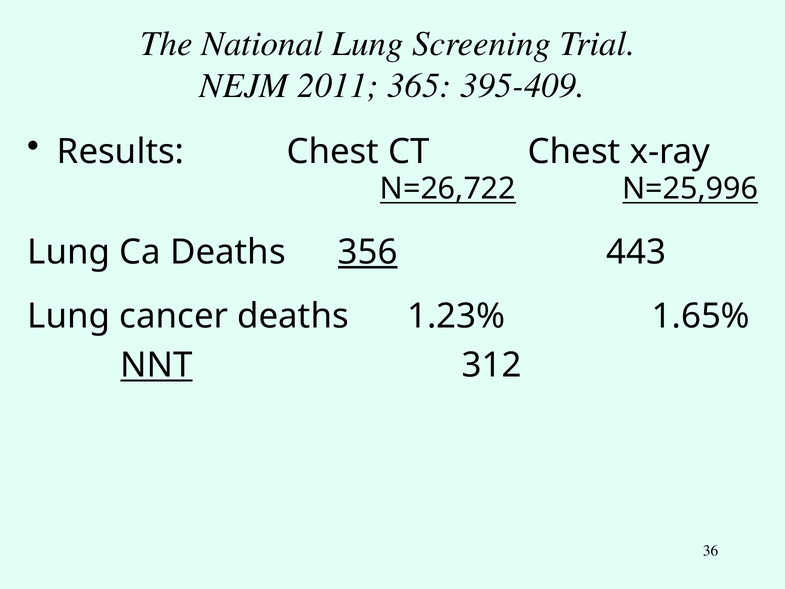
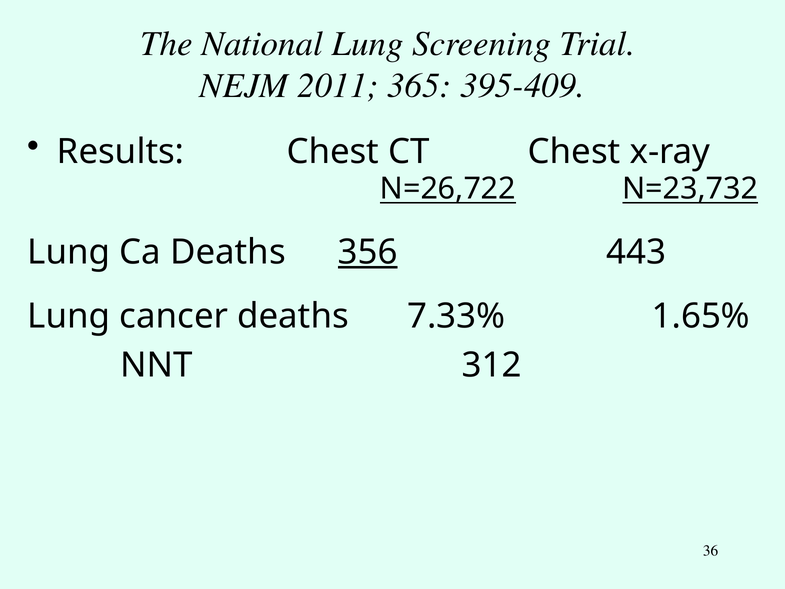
N=25,996: N=25,996 -> N=23,732 (690, 189)
1.23%: 1.23% -> 7.33% (456, 316)
NNT underline: present -> none (157, 365)
